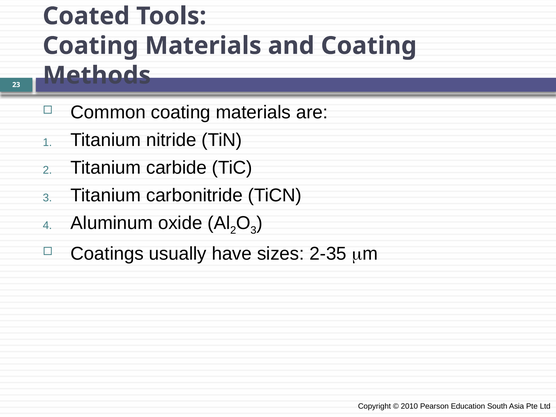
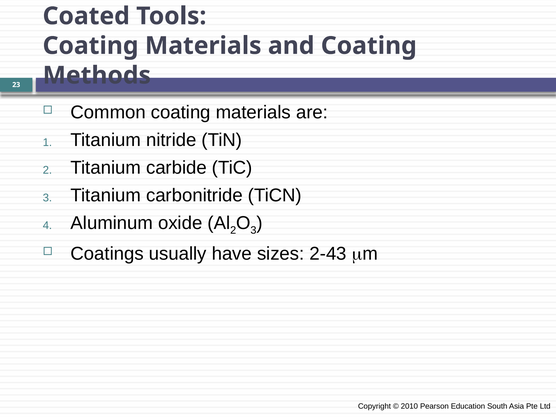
2-35: 2-35 -> 2-43 (328, 254)
